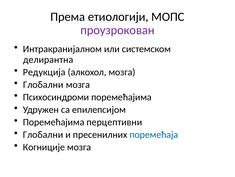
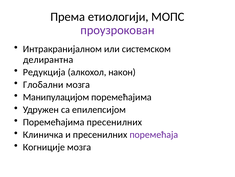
алкохол мозга: мозга -> након (122, 72)
Психосиндроми: Психосиндроми -> Манипулацијом (56, 97)
Поремећајима перцептивни: перцептивни -> пресенилних (114, 122)
Глобални: Глобални -> Клиничка (43, 134)
поремећаја colour: blue -> purple (154, 134)
